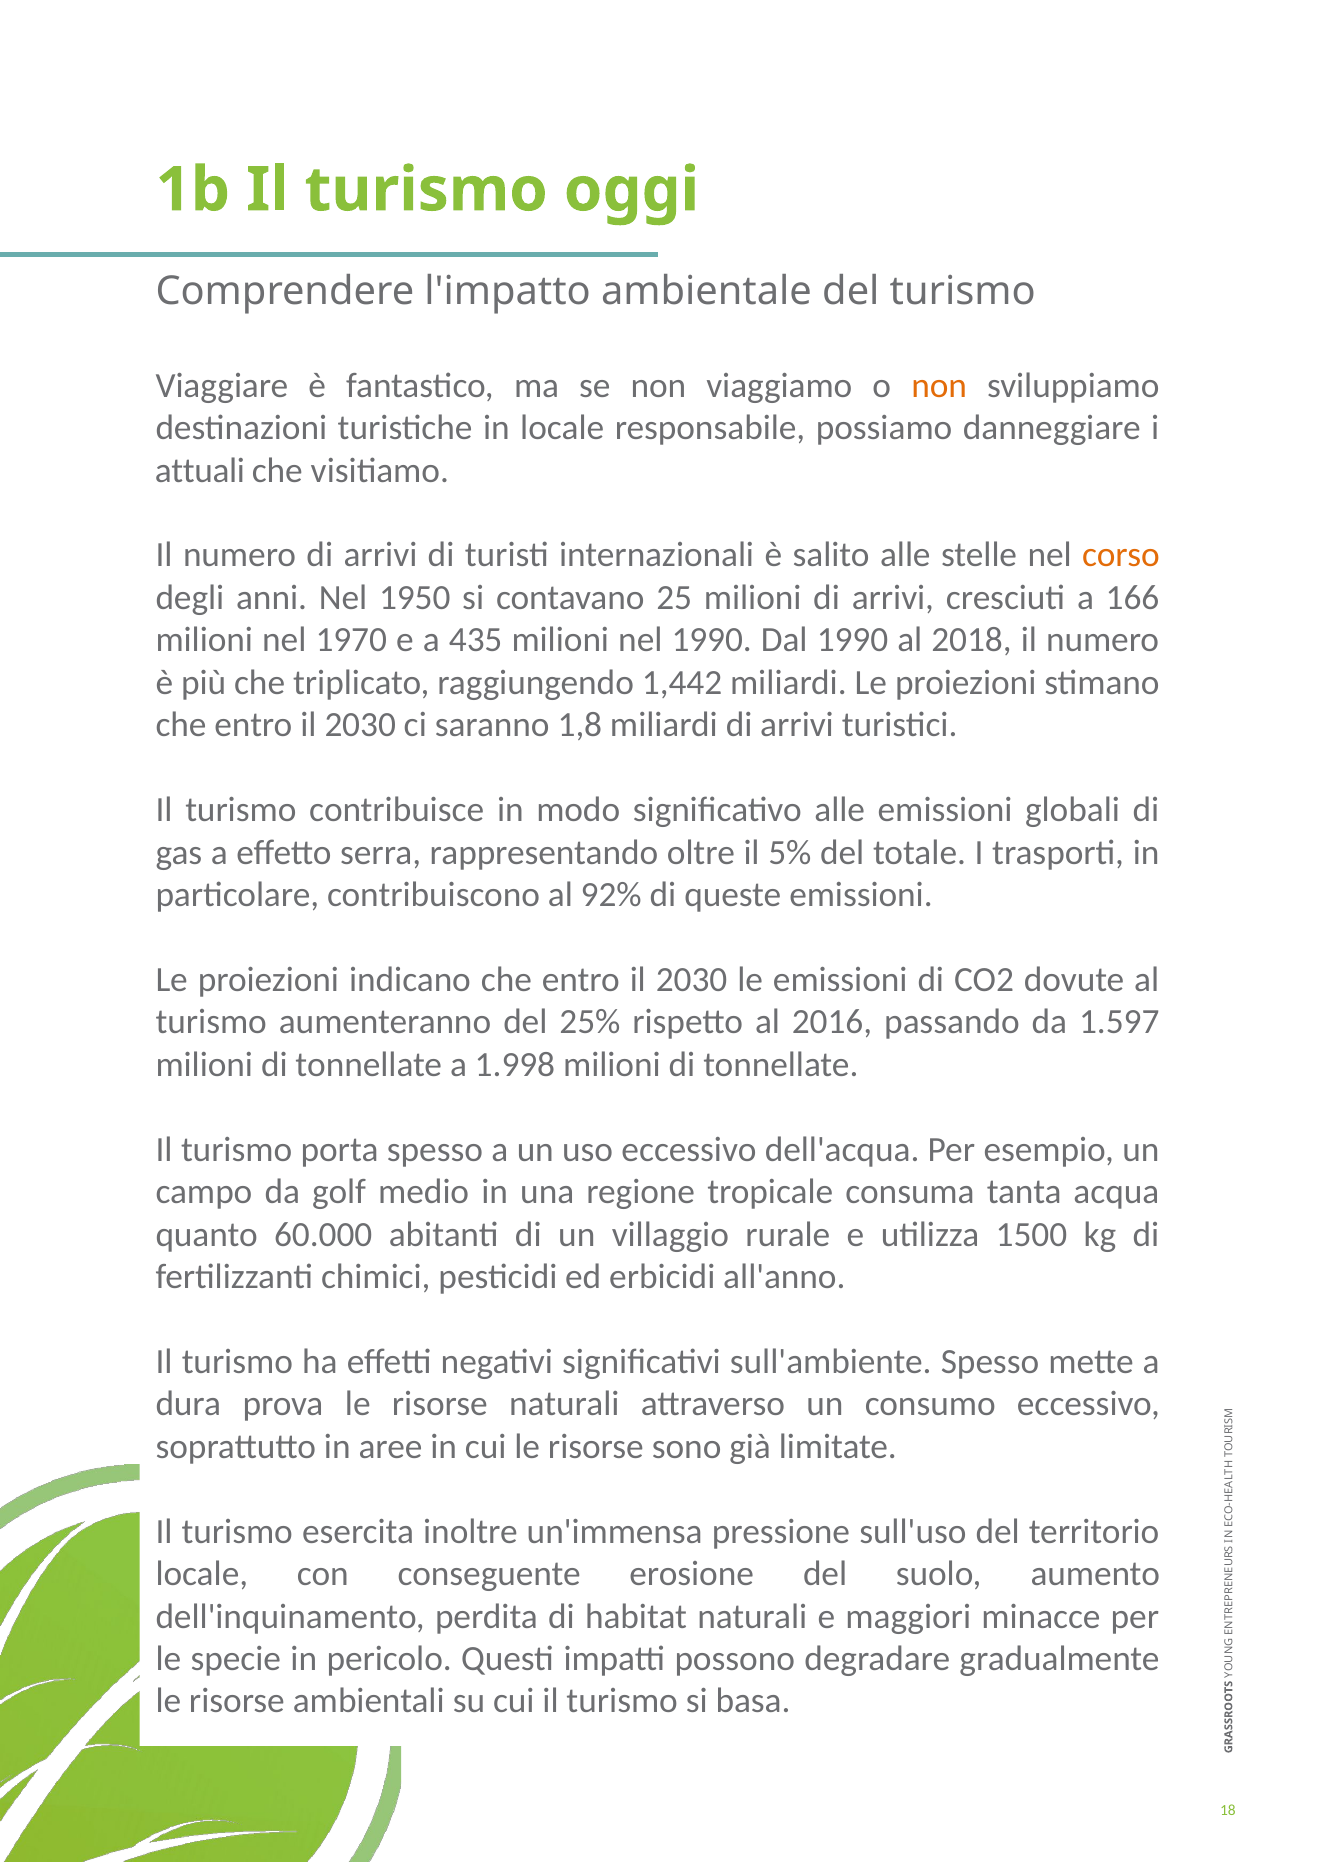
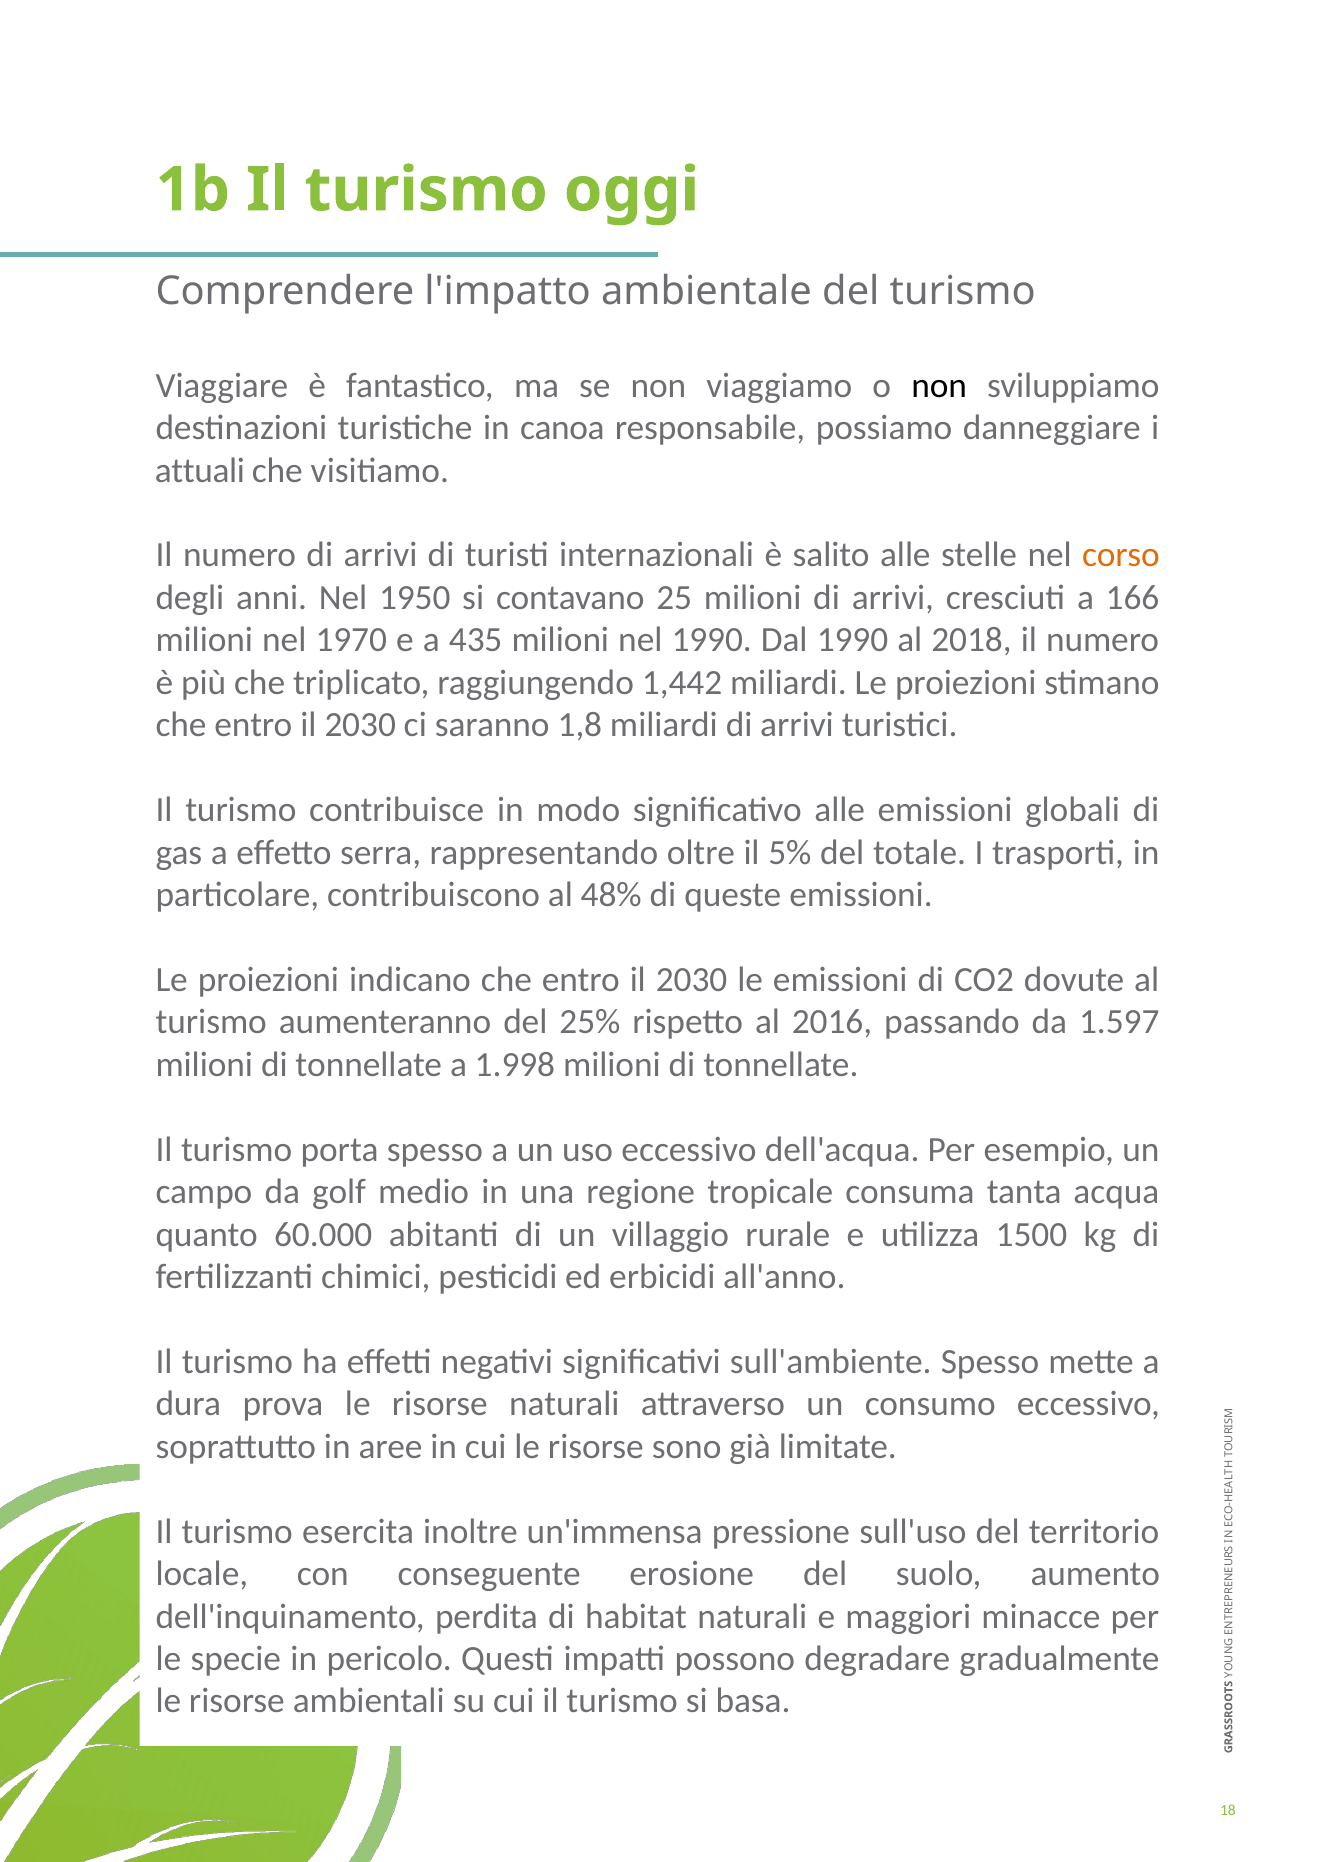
non colour: orange -> black (939, 386)
in locale: locale -> canoa (562, 428)
92%: 92% -> 48% (611, 895)
